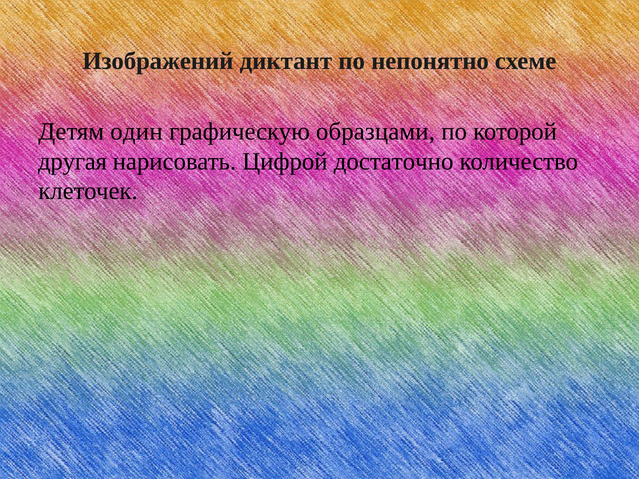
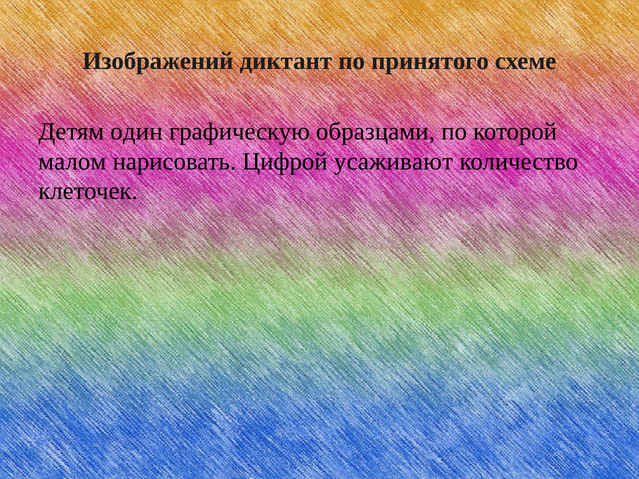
непонятно: непонятно -> принятого (430, 61)
другая: другая -> малом (72, 162)
достаточно: достаточно -> усаживают (394, 162)
